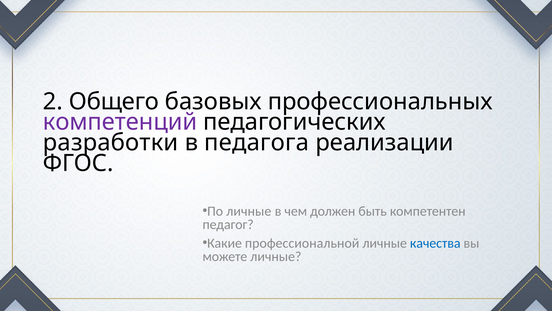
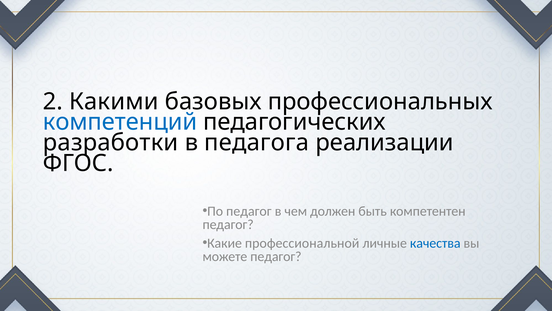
Общего: Общего -> Какими (114, 101)
компетенций colour: purple -> blue (120, 122)
По личные: личные -> педагог (249, 211)
можете личные: личные -> педагог (276, 256)
